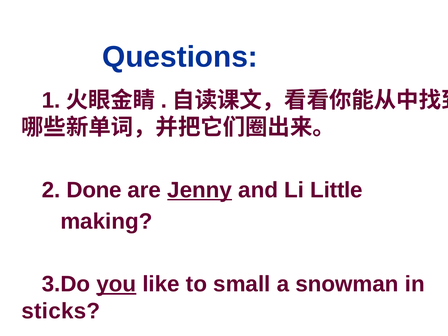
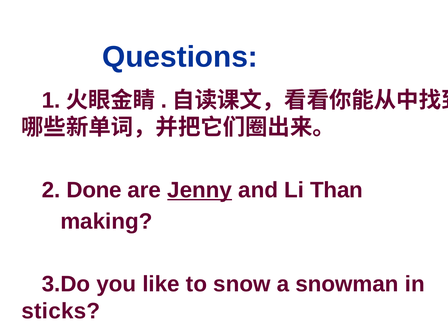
Little: Little -> Than (337, 190)
you underline: present -> none (116, 284)
small: small -> snow (242, 284)
